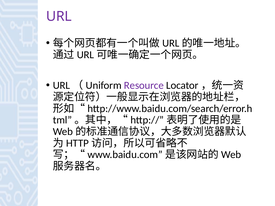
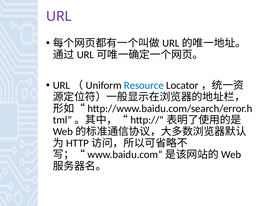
Resource colour: purple -> blue (144, 86)
